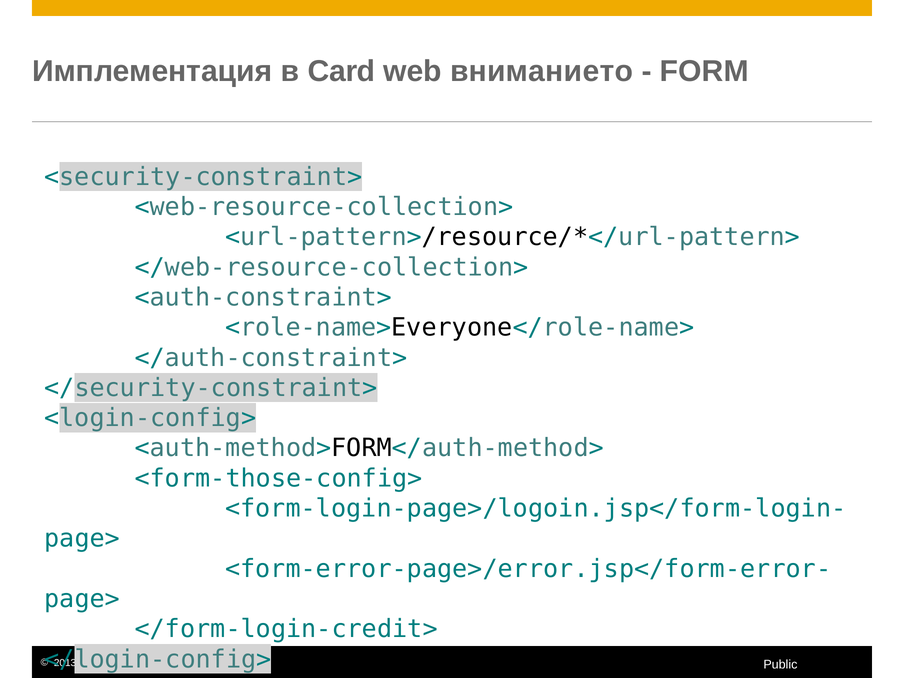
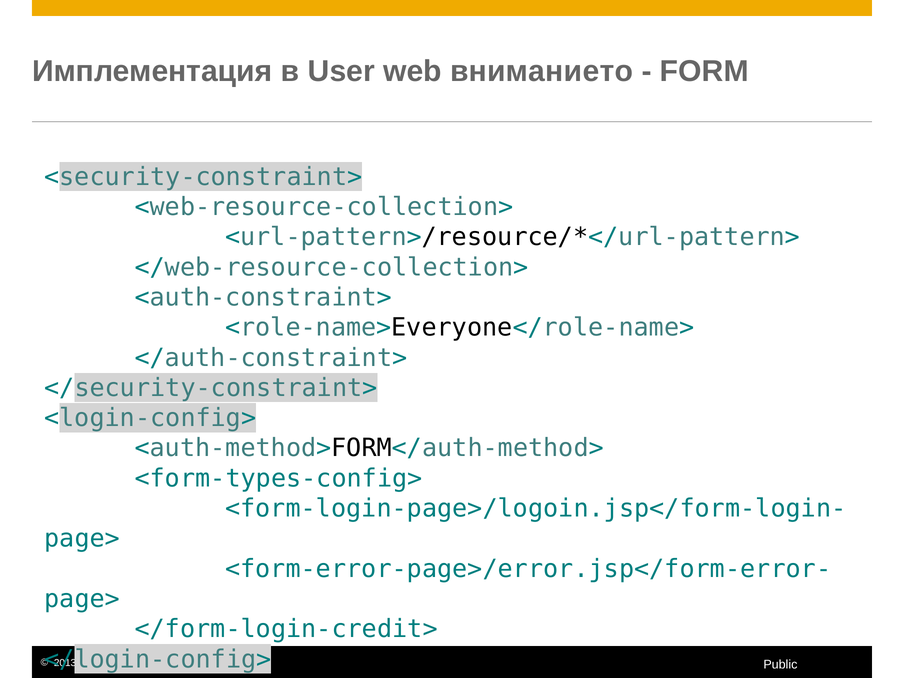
Card: Card -> User (341, 71)
<form-those-config>: <form-those-config> -> <form-types-config> (279, 478)
